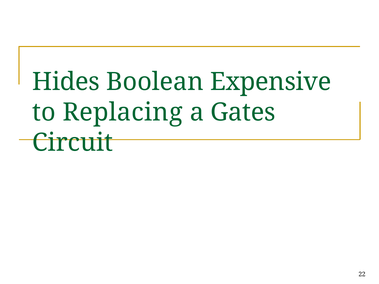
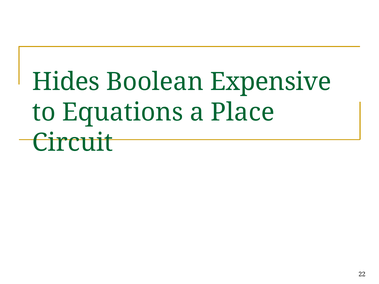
Replacing: Replacing -> Equations (123, 112)
Gates: Gates -> Place (243, 112)
